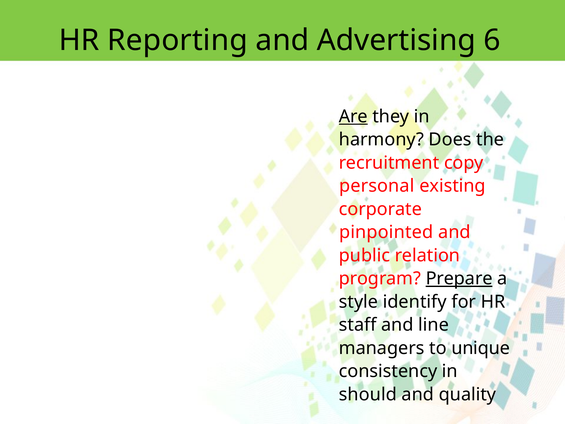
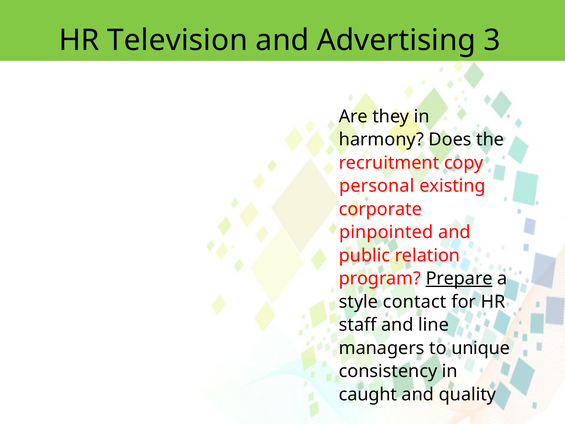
Reporting: Reporting -> Television (177, 40)
6: 6 -> 3 (492, 40)
Are underline: present -> none (353, 116)
identify: identify -> contact (415, 302)
should: should -> caught (368, 394)
